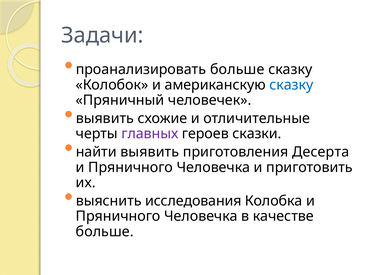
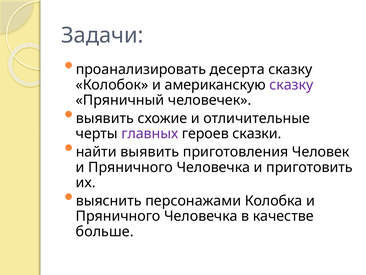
проанализировать больше: больше -> десерта (237, 69)
сказку colour: blue -> purple (291, 85)
Десерта: Десерта -> Человек (321, 152)
исследования: исследования -> персонажами (193, 201)
